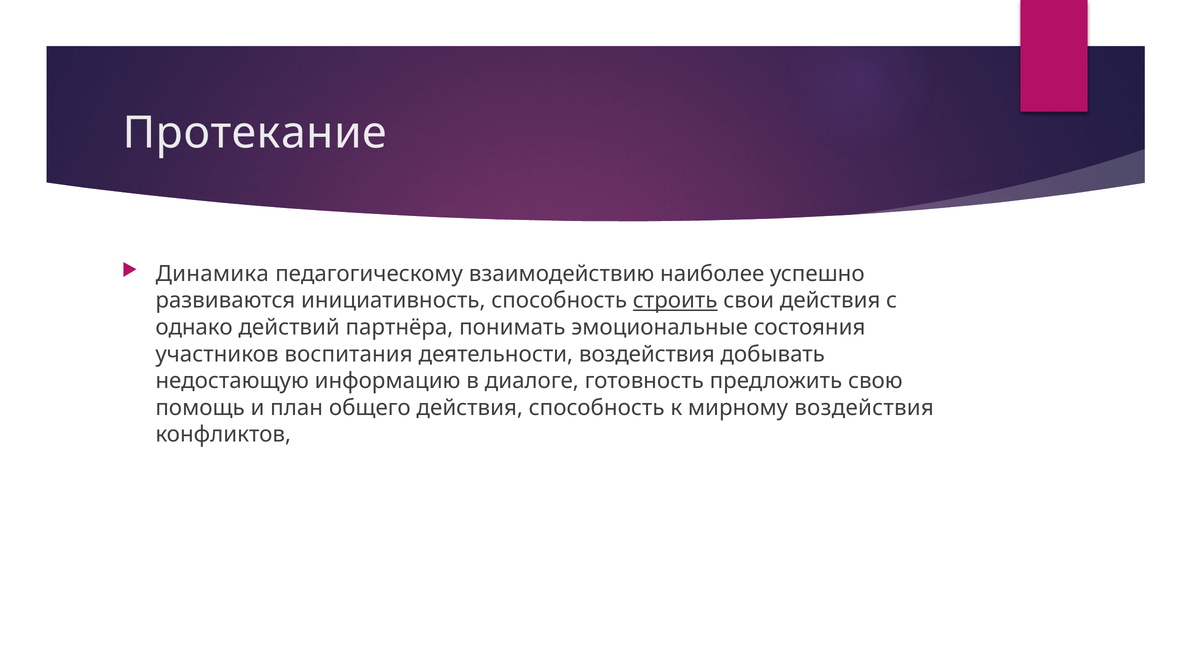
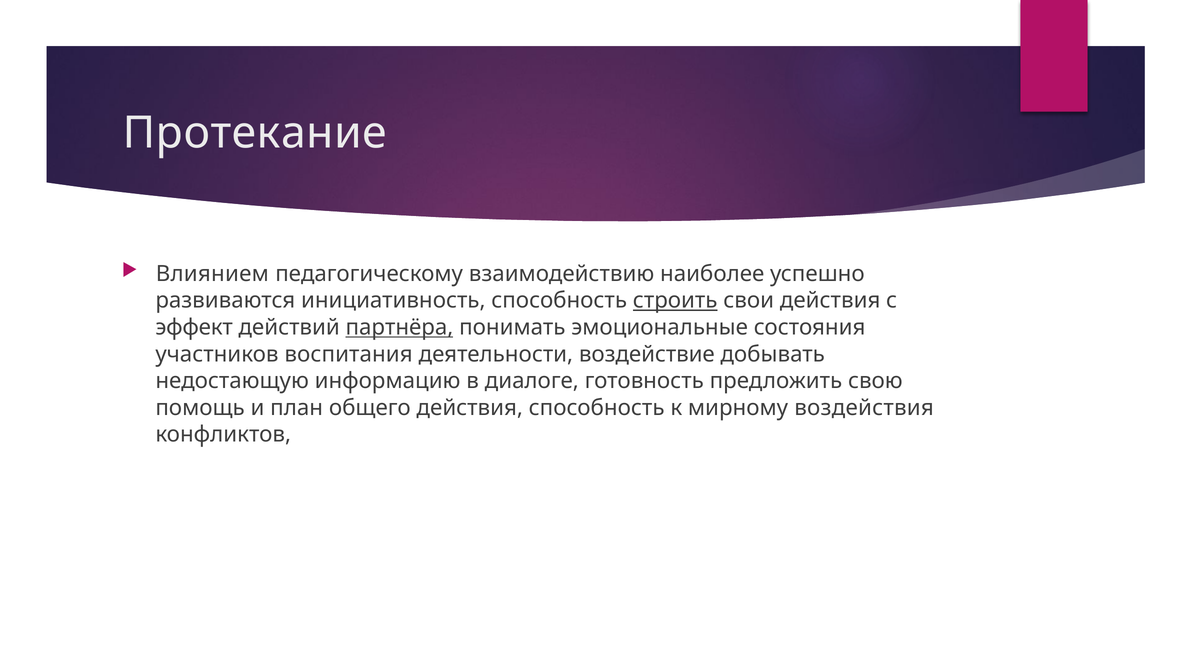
Динамика: Динамика -> Влиянием (212, 274)
однако: однако -> эффект (194, 328)
партнёра underline: none -> present (399, 328)
деятельности воздействия: воздействия -> воздействие (647, 354)
